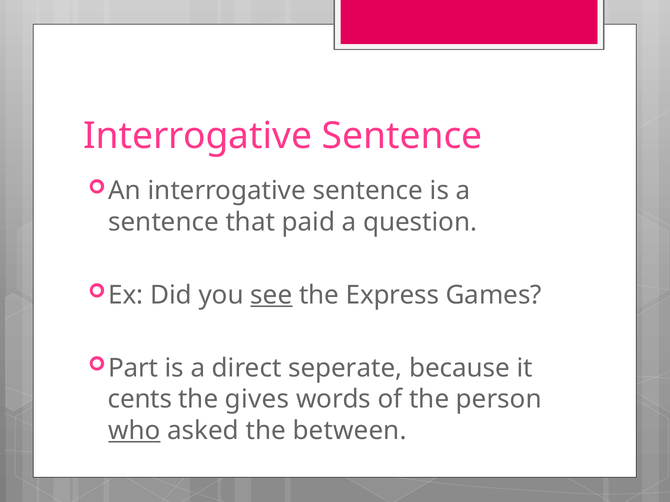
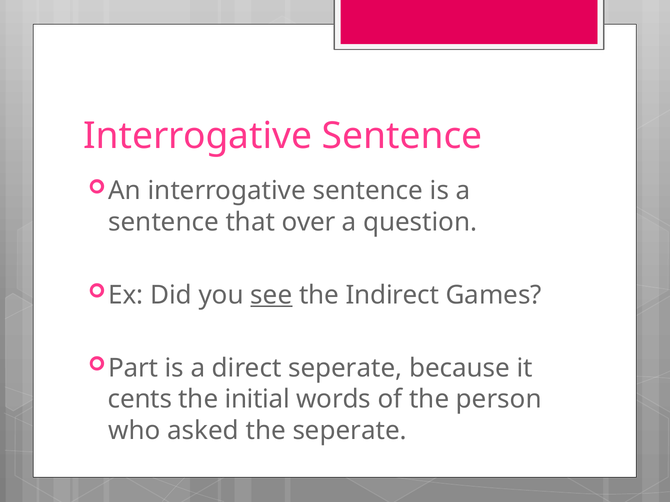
paid: paid -> over (309, 222)
Express: Express -> Indirect (392, 295)
gives: gives -> initial (257, 400)
who underline: present -> none (134, 431)
the between: between -> seperate (350, 431)
